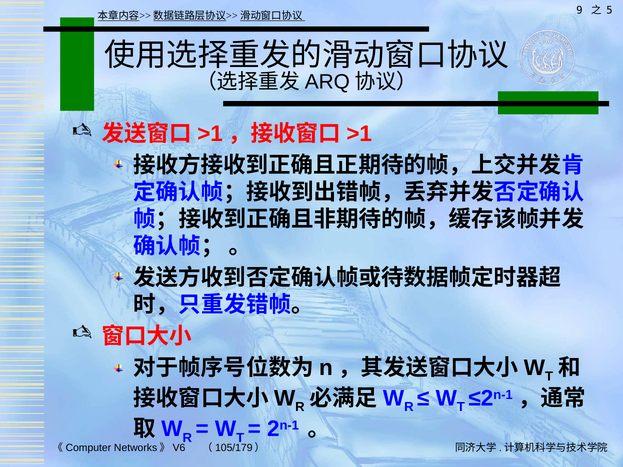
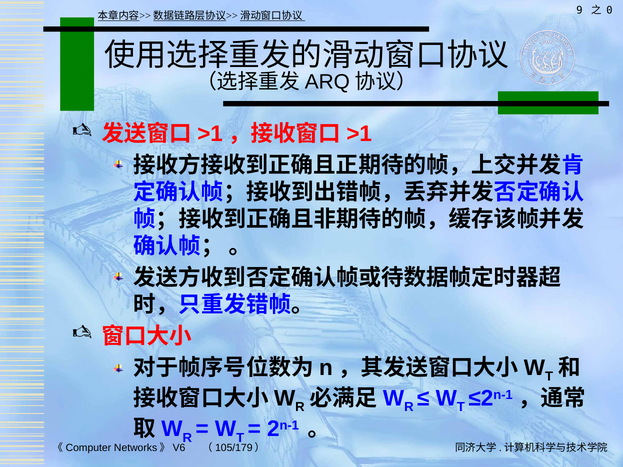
5: 5 -> 0 (609, 10)
